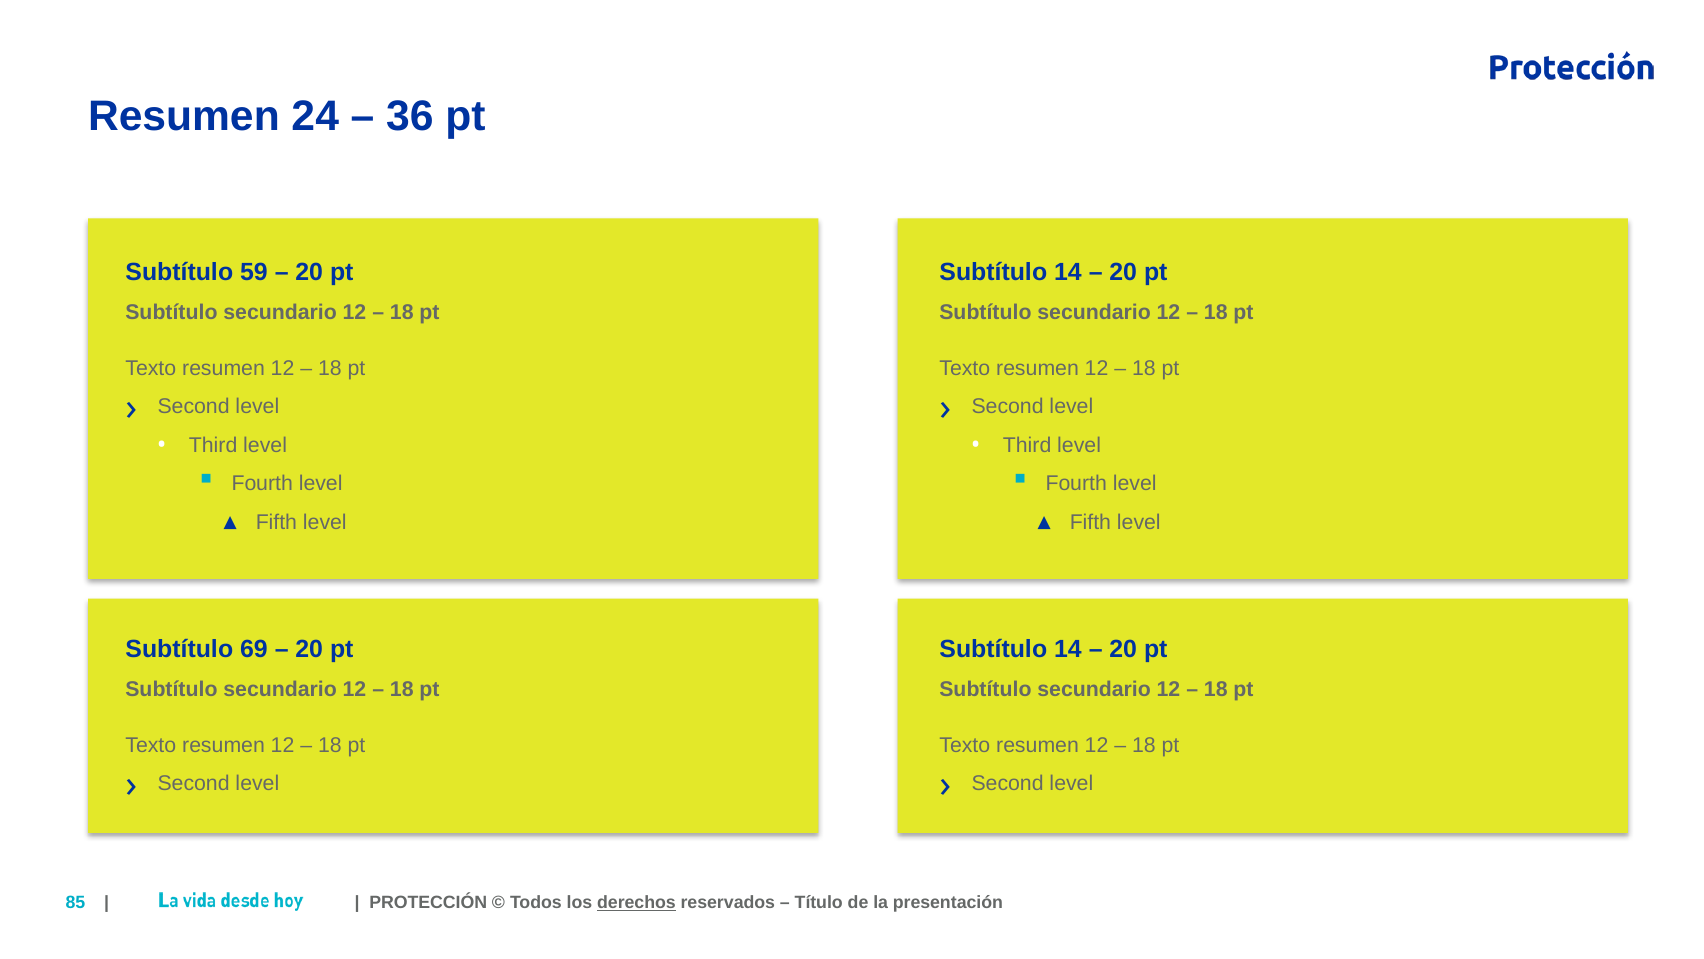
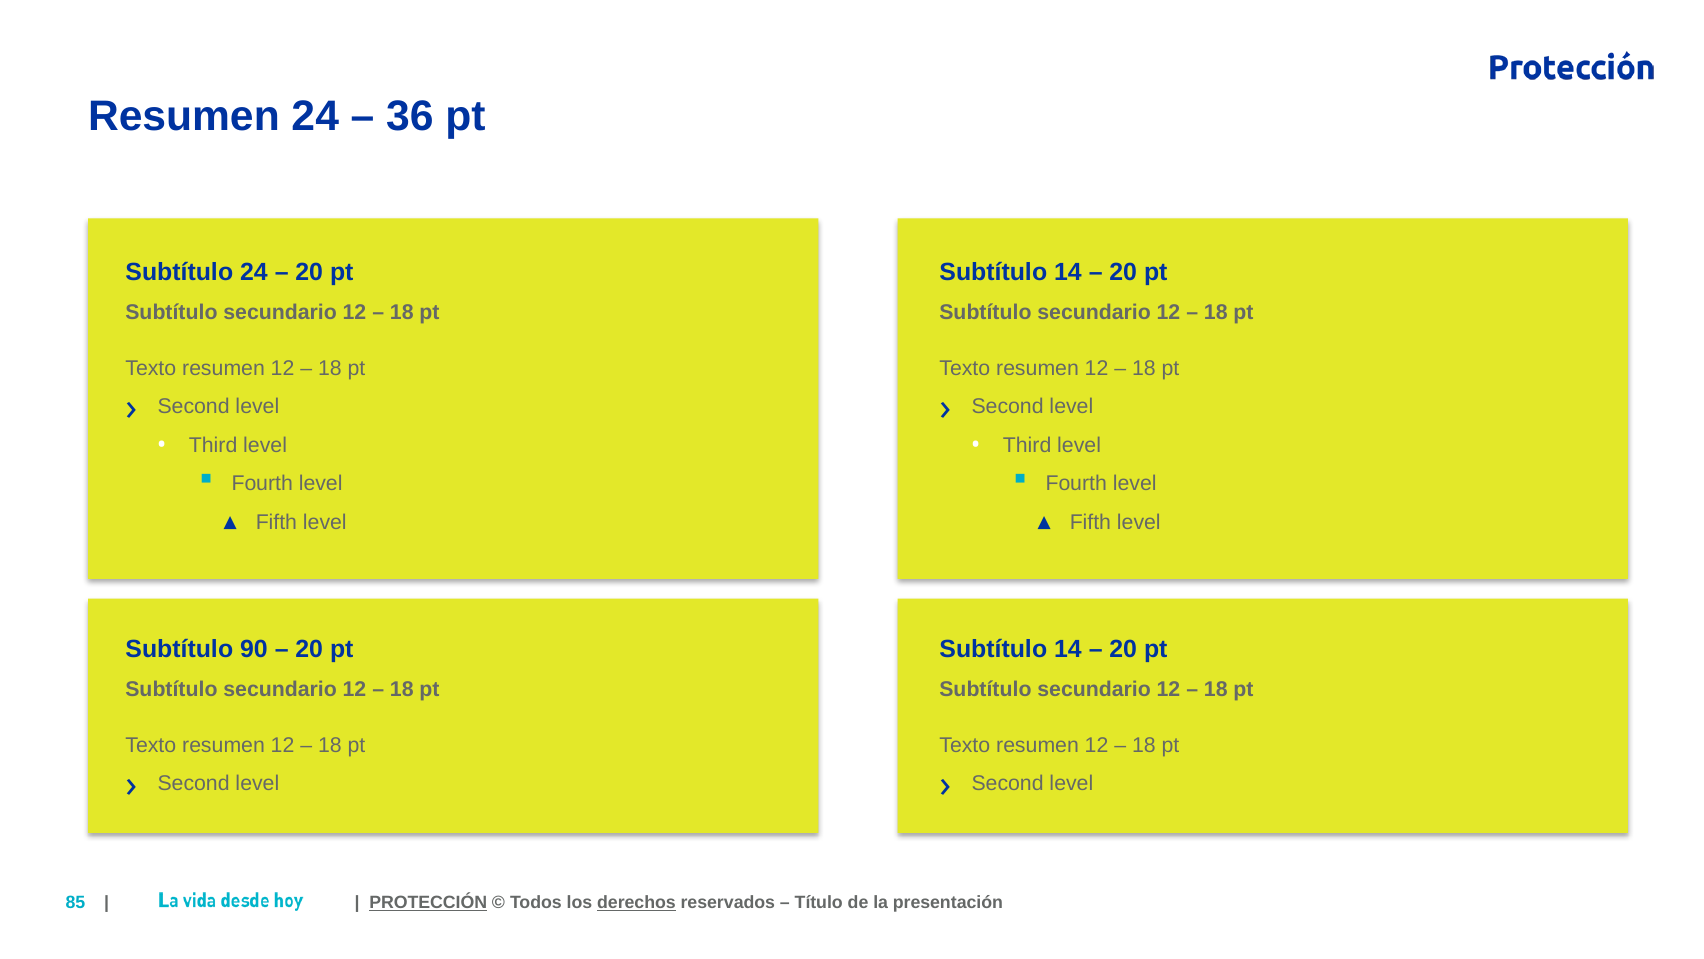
Subtítulo 59: 59 -> 24 (254, 272)
69: 69 -> 90 (254, 649)
PROTECCIÓN underline: none -> present (428, 902)
